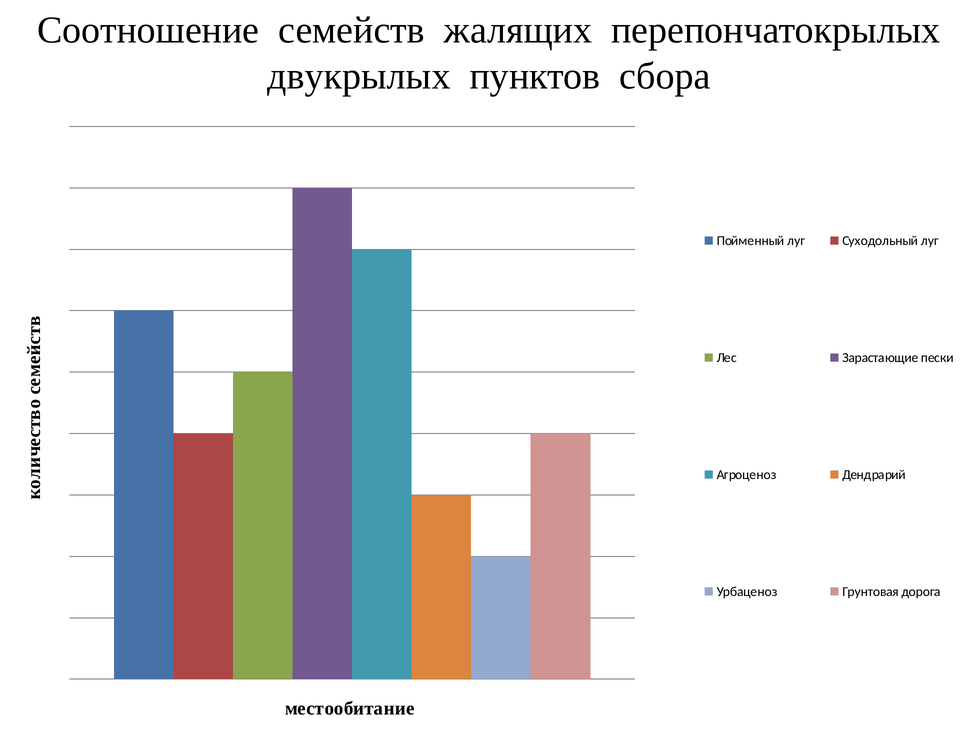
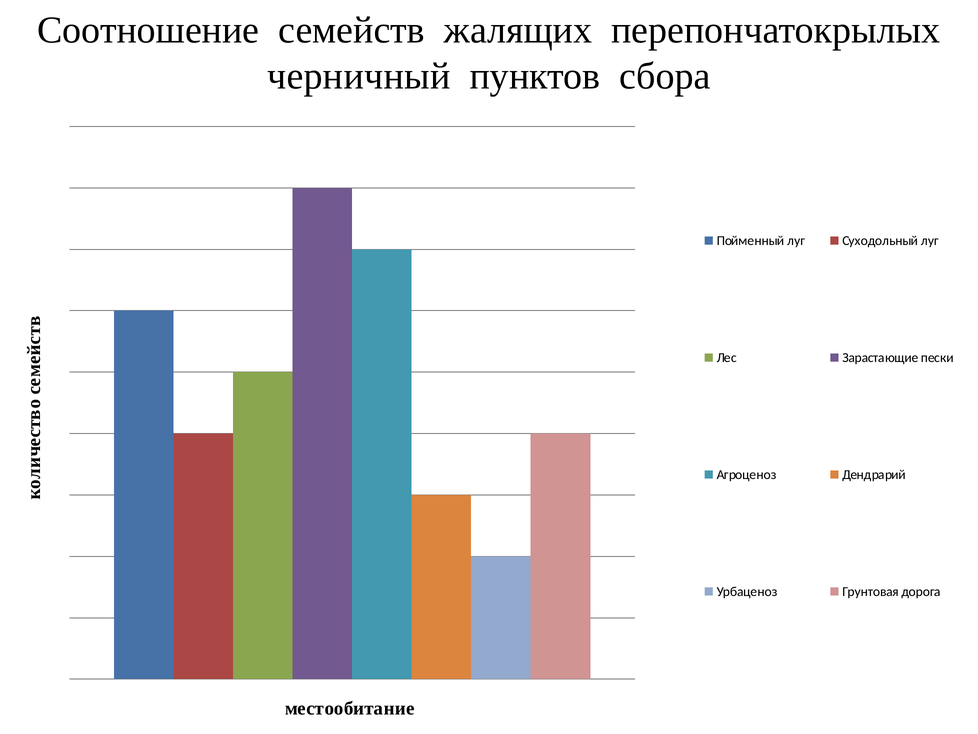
двукрылых: двукрылых -> черничный (359, 76)
